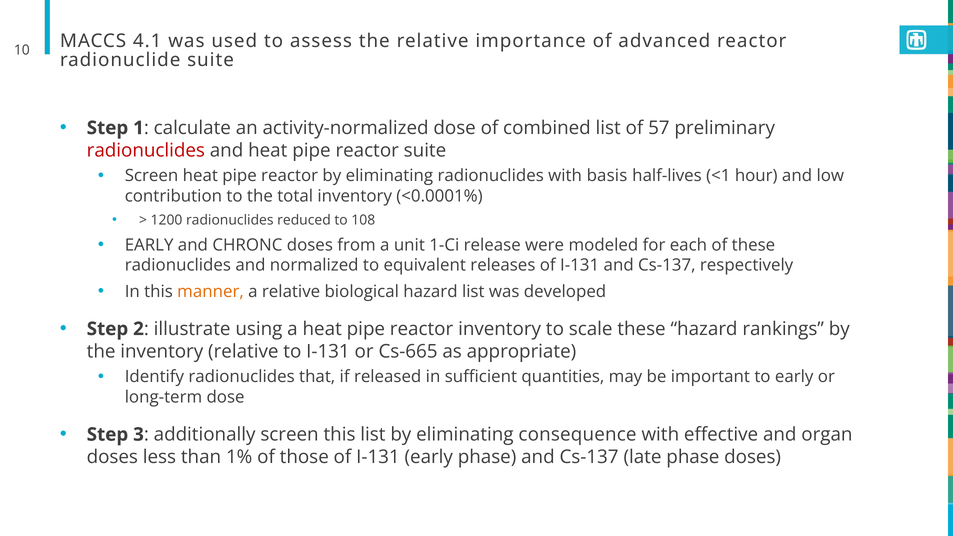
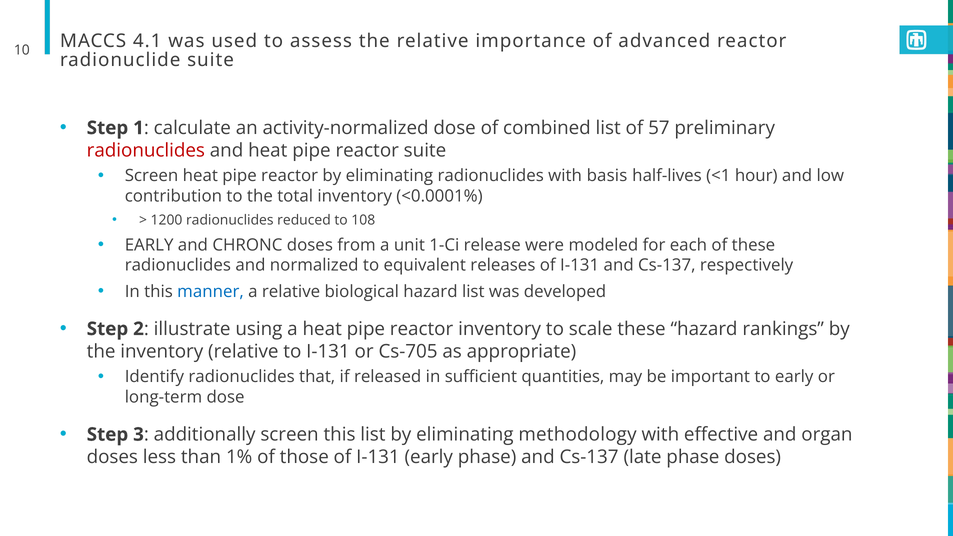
manner colour: orange -> blue (211, 291)
Cs-665: Cs-665 -> Cs-705 (408, 352)
consequence: consequence -> methodology (578, 435)
